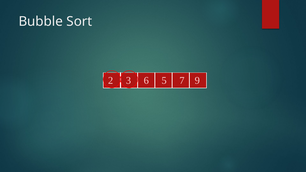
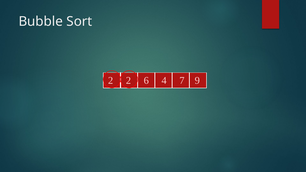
2 3: 3 -> 2 (128, 81)
5: 5 -> 4 (164, 81)
